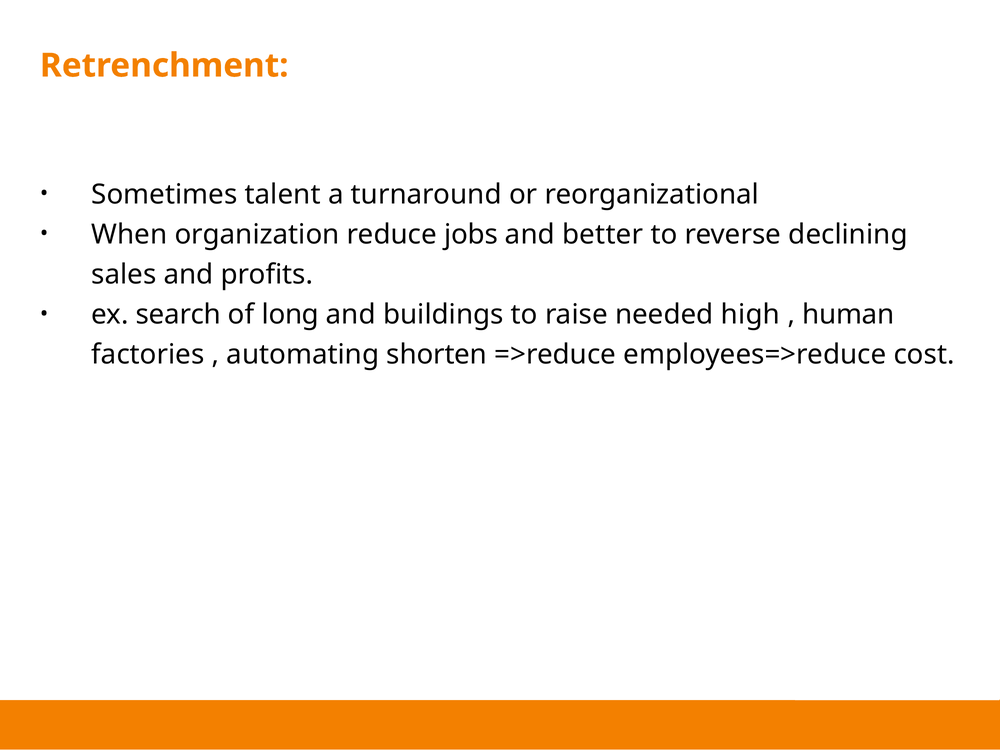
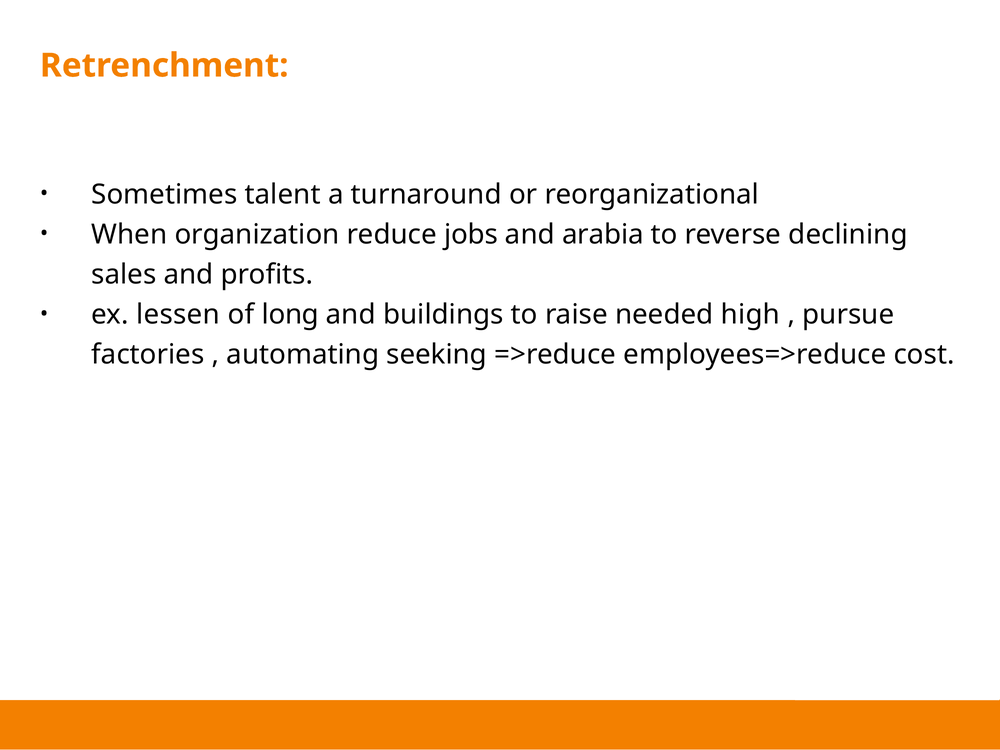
better: better -> arabia (603, 234)
search: search -> lessen (178, 315)
human: human -> pursue (848, 315)
shorten: shorten -> seeking (437, 355)
